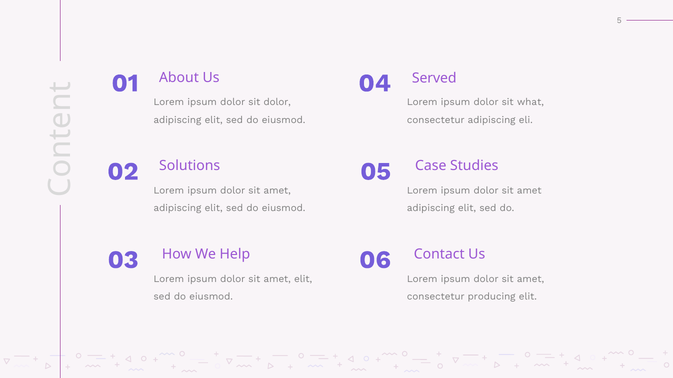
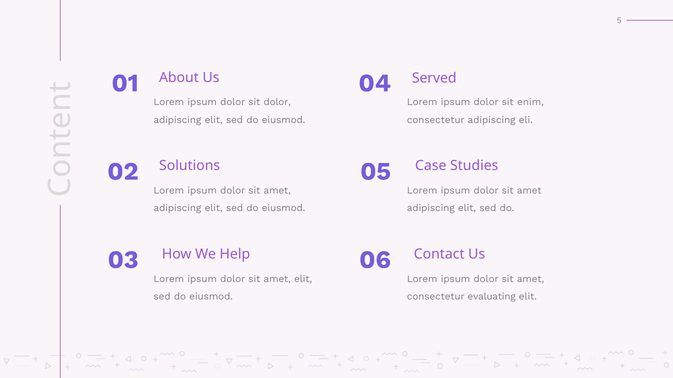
what: what -> enim (530, 102)
producing: producing -> evaluating (492, 297)
